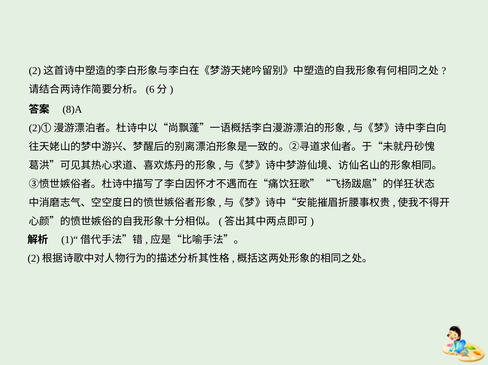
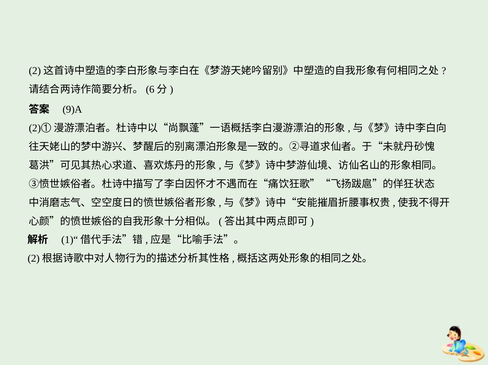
8)A: 8)A -> 9)A (72, 110)
